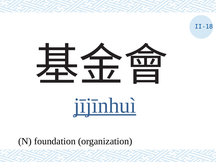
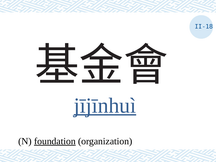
foundation underline: none -> present (55, 141)
